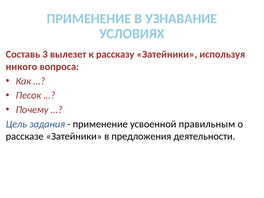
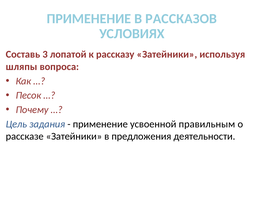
УЗНАВАНИЕ: УЗНАВАНИЕ -> РАССКАЗОВ (181, 19)
вылезет: вылезет -> лопатой (68, 54)
никого: никого -> шляпы (21, 67)
